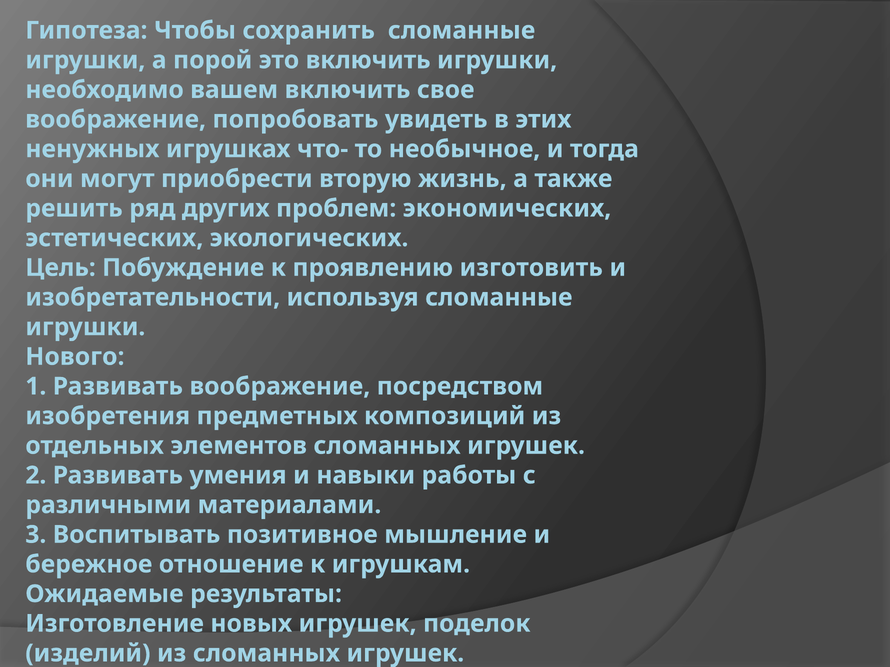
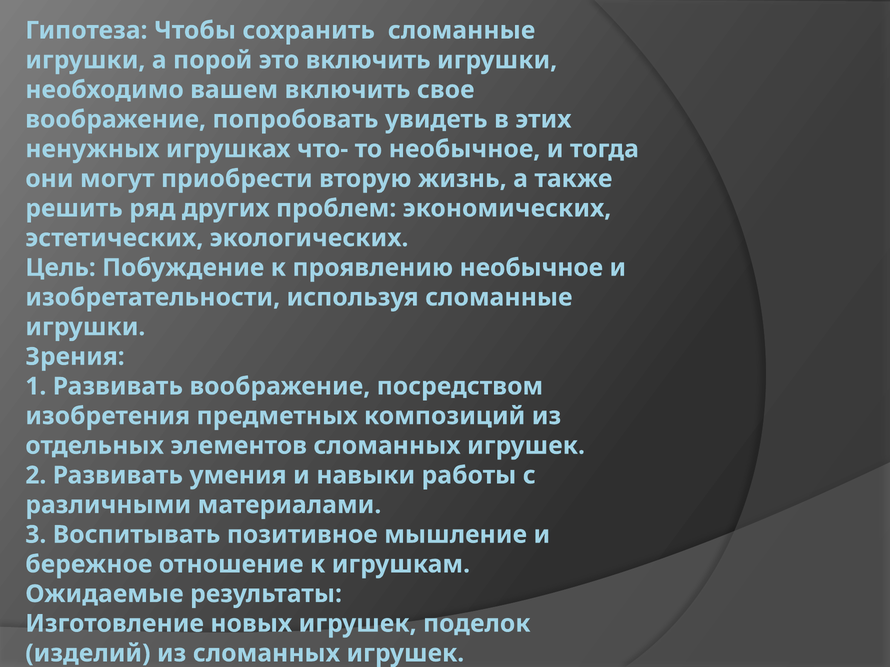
проявлению изготовить: изготовить -> необычное (531, 268)
Нового: Нового -> Зрения (75, 357)
